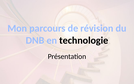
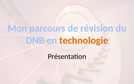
technologie colour: black -> orange (84, 40)
